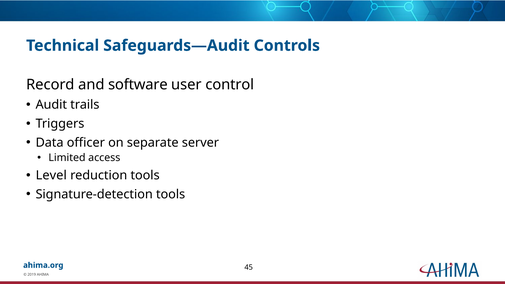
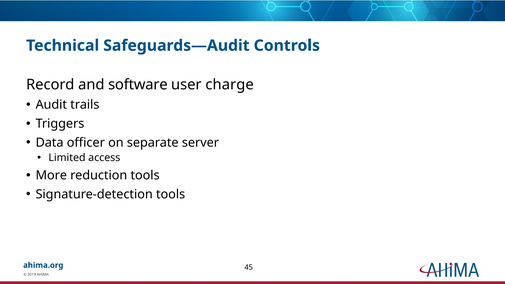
control: control -> charge (230, 85)
Level: Level -> More (51, 175)
